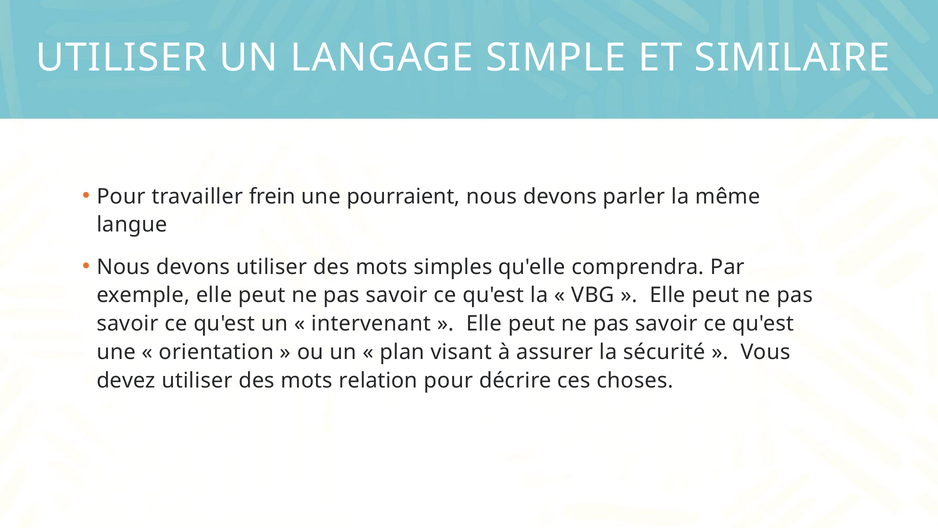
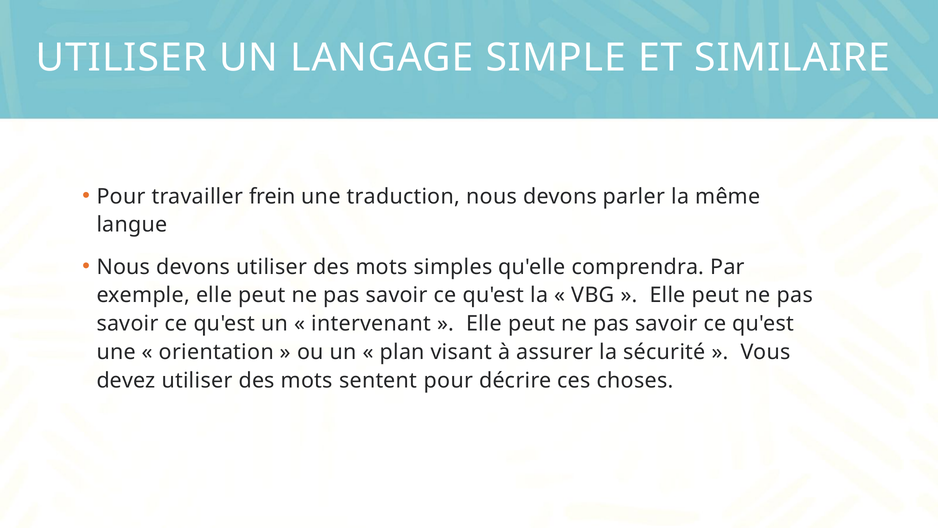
pourraient: pourraient -> traduction (403, 196)
relation: relation -> sentent (378, 380)
